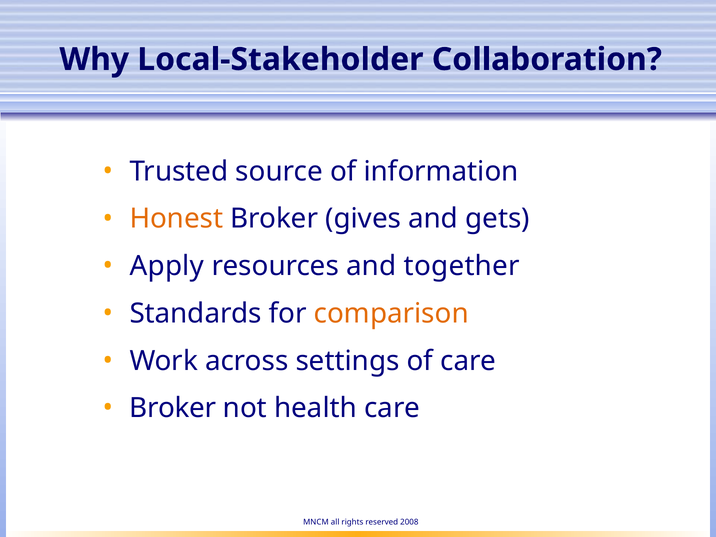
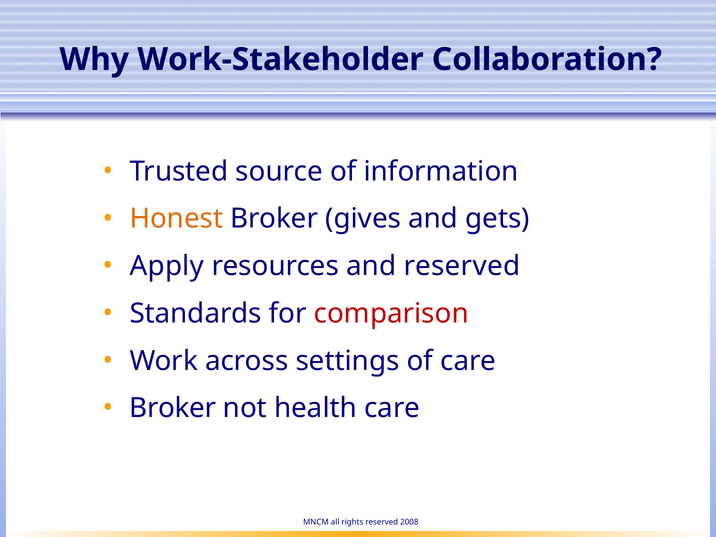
Local-Stakeholder: Local-Stakeholder -> Work-Stakeholder (280, 59)
and together: together -> reserved (462, 266)
comparison colour: orange -> red (391, 313)
